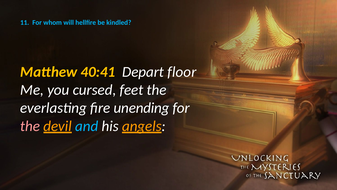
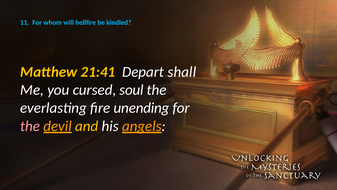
40:41: 40:41 -> 21:41 (98, 72)
floor: floor -> shall (182, 72)
feet: feet -> soul (131, 90)
and colour: light blue -> yellow (87, 126)
